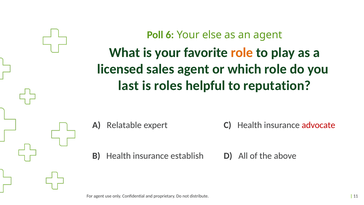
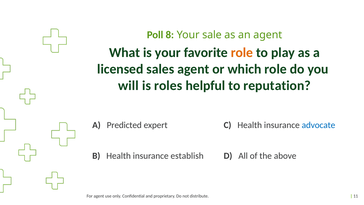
6: 6 -> 8 (170, 35)
else: else -> sale (212, 35)
last: last -> will (128, 85)
Relatable: Relatable -> Predicted (124, 125)
advocate colour: red -> blue (318, 125)
